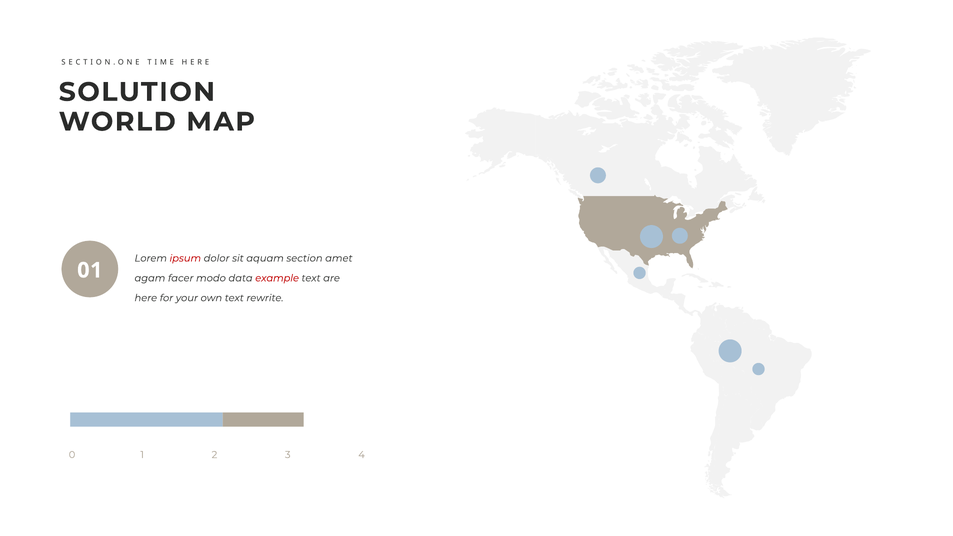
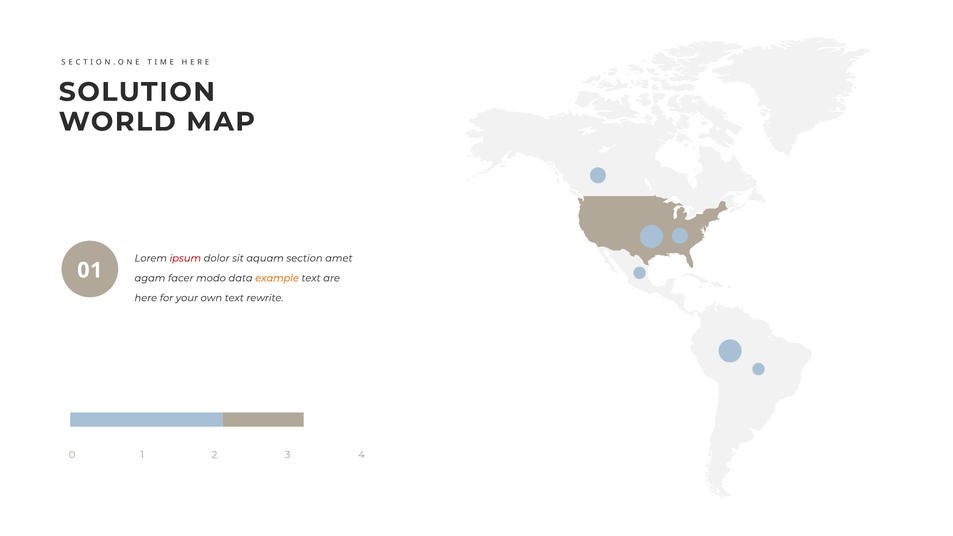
example colour: red -> orange (277, 278)
